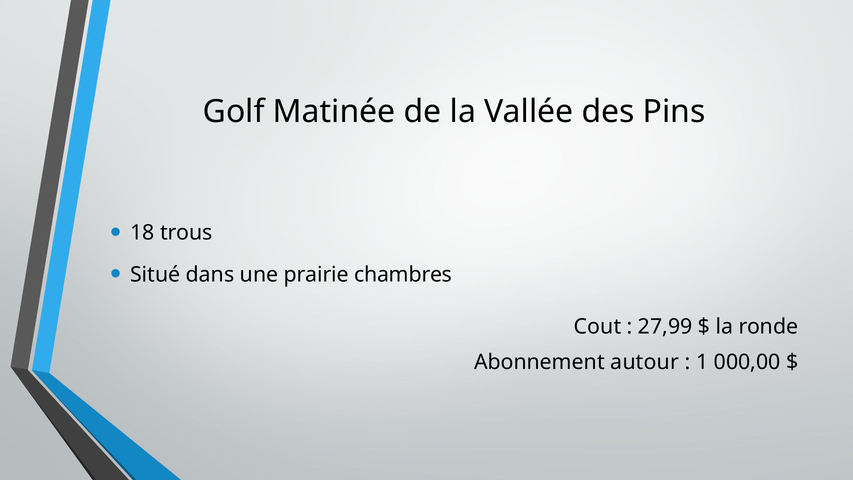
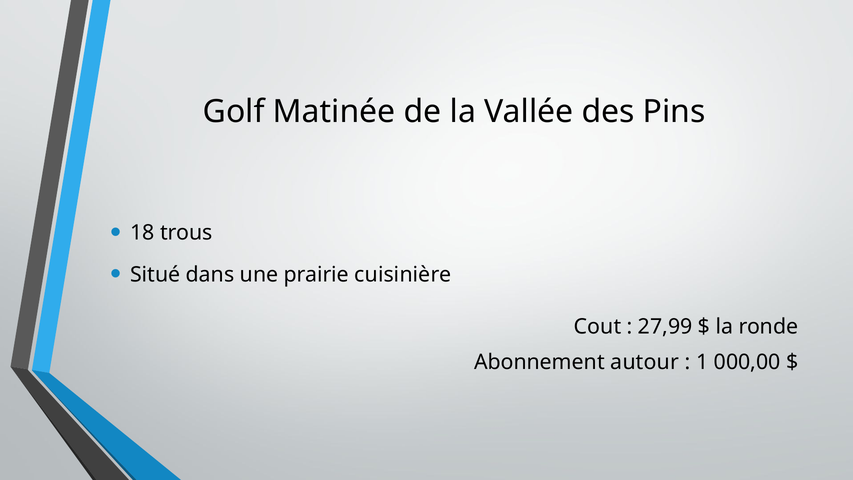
chambres: chambres -> cuisinière (403, 274)
